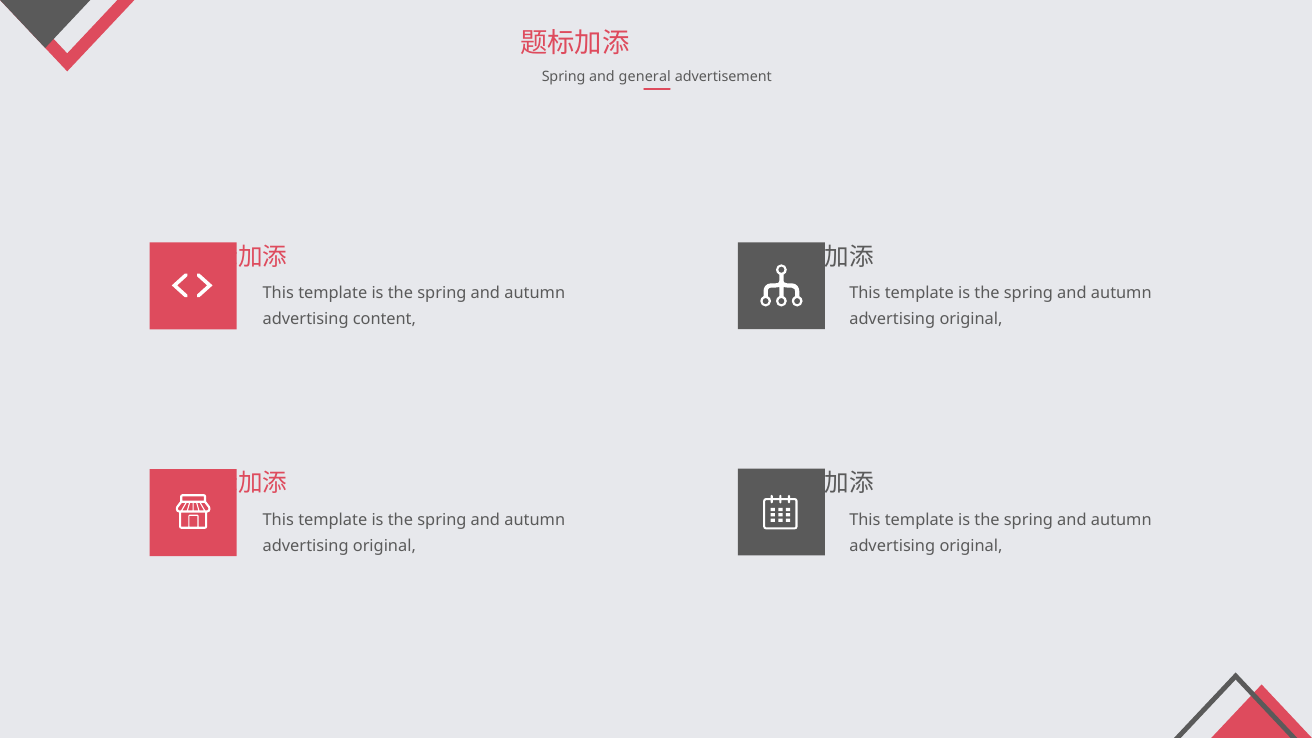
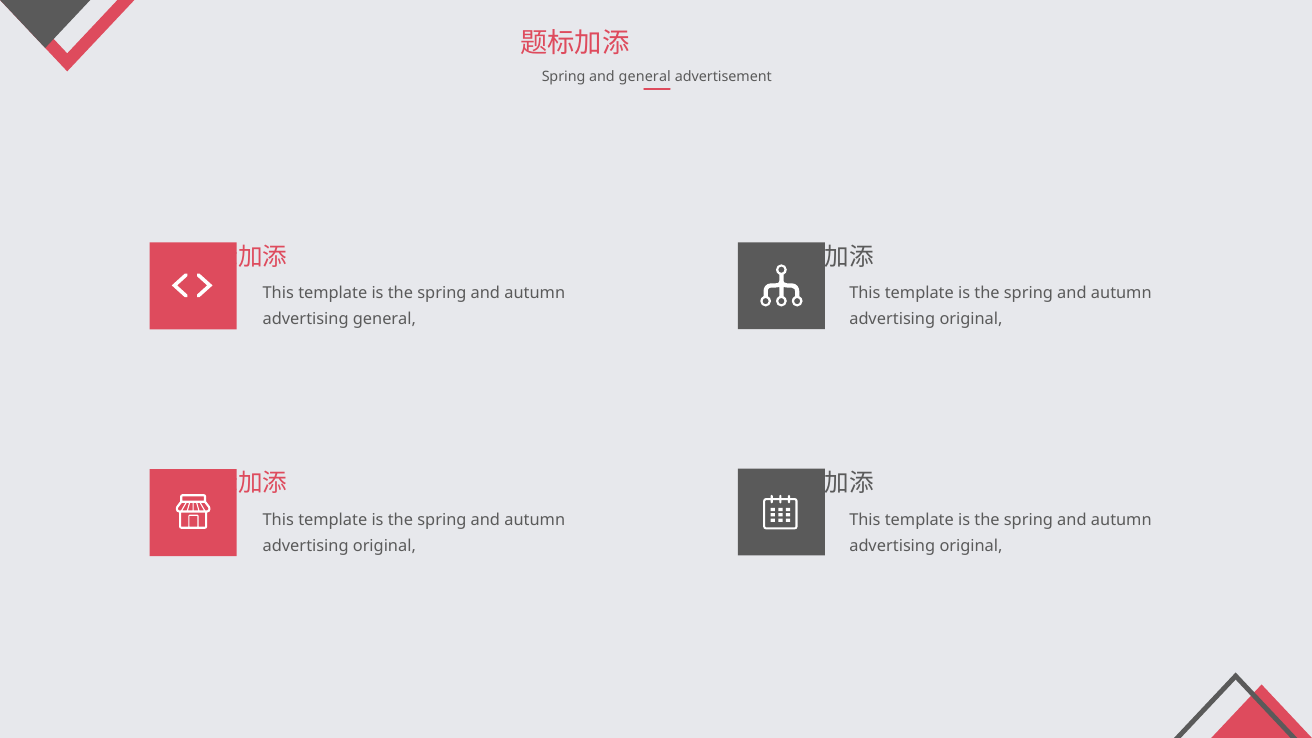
advertising content: content -> general (384, 319)
